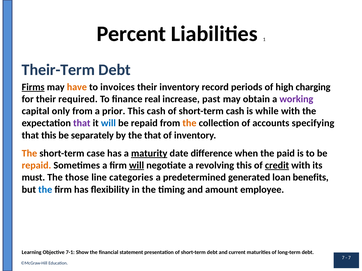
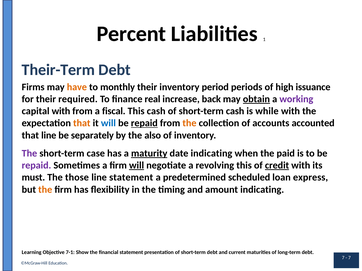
Firms underline: present -> none (33, 87)
invoices: invoices -> monthly (118, 87)
record: record -> period (215, 87)
charging: charging -> issuance (313, 87)
past: past -> back (211, 99)
obtain underline: none -> present (256, 99)
capital only: only -> with (61, 111)
prior: prior -> fiscal (114, 111)
that colour: purple -> orange (82, 123)
repaid underline: none -> present (144, 123)
specifying: specifying -> accounted (313, 123)
that this: this -> line (49, 135)
the that: that -> also (153, 135)
The colour: orange -> purple (29, 154)
date difference: difference -> indicating (211, 154)
repaid colour: orange -> purple (36, 166)
line categories: categories -> statement (131, 178)
generated: generated -> scheduled (249, 178)
benefits: benefits -> express (311, 178)
the colour: blue -> orange (45, 190)
amount employee: employee -> indicating (262, 190)
